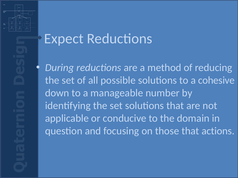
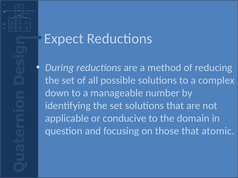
cohesive: cohesive -> complex (216, 80)
actions: actions -> atomic (218, 131)
